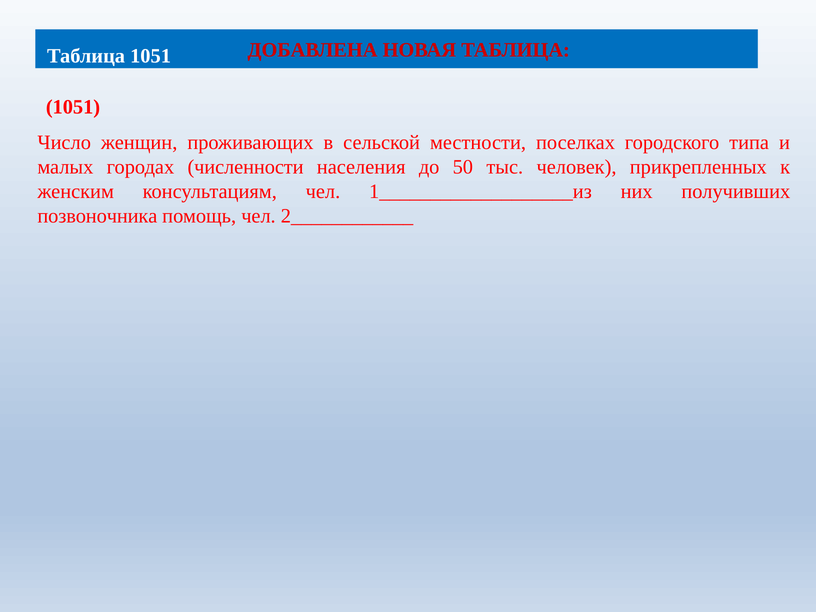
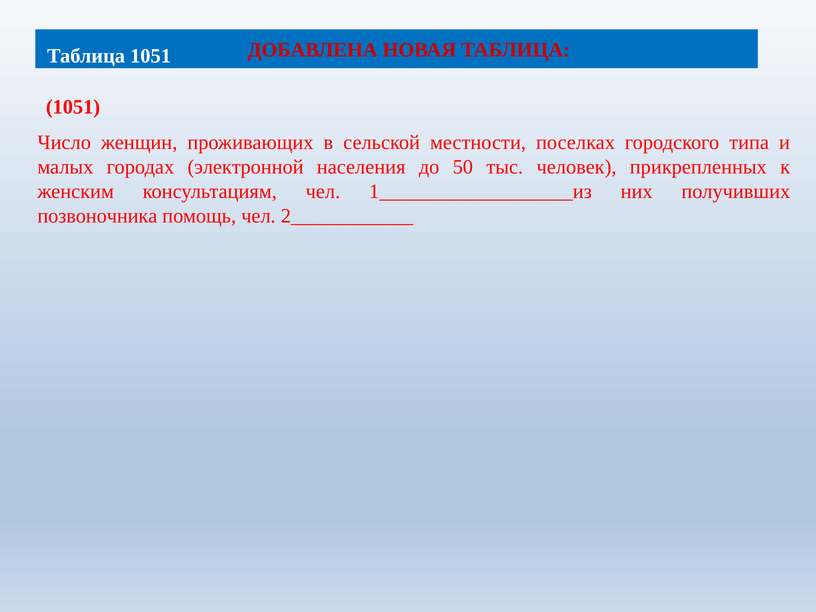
численности: численности -> электронной (246, 167)
